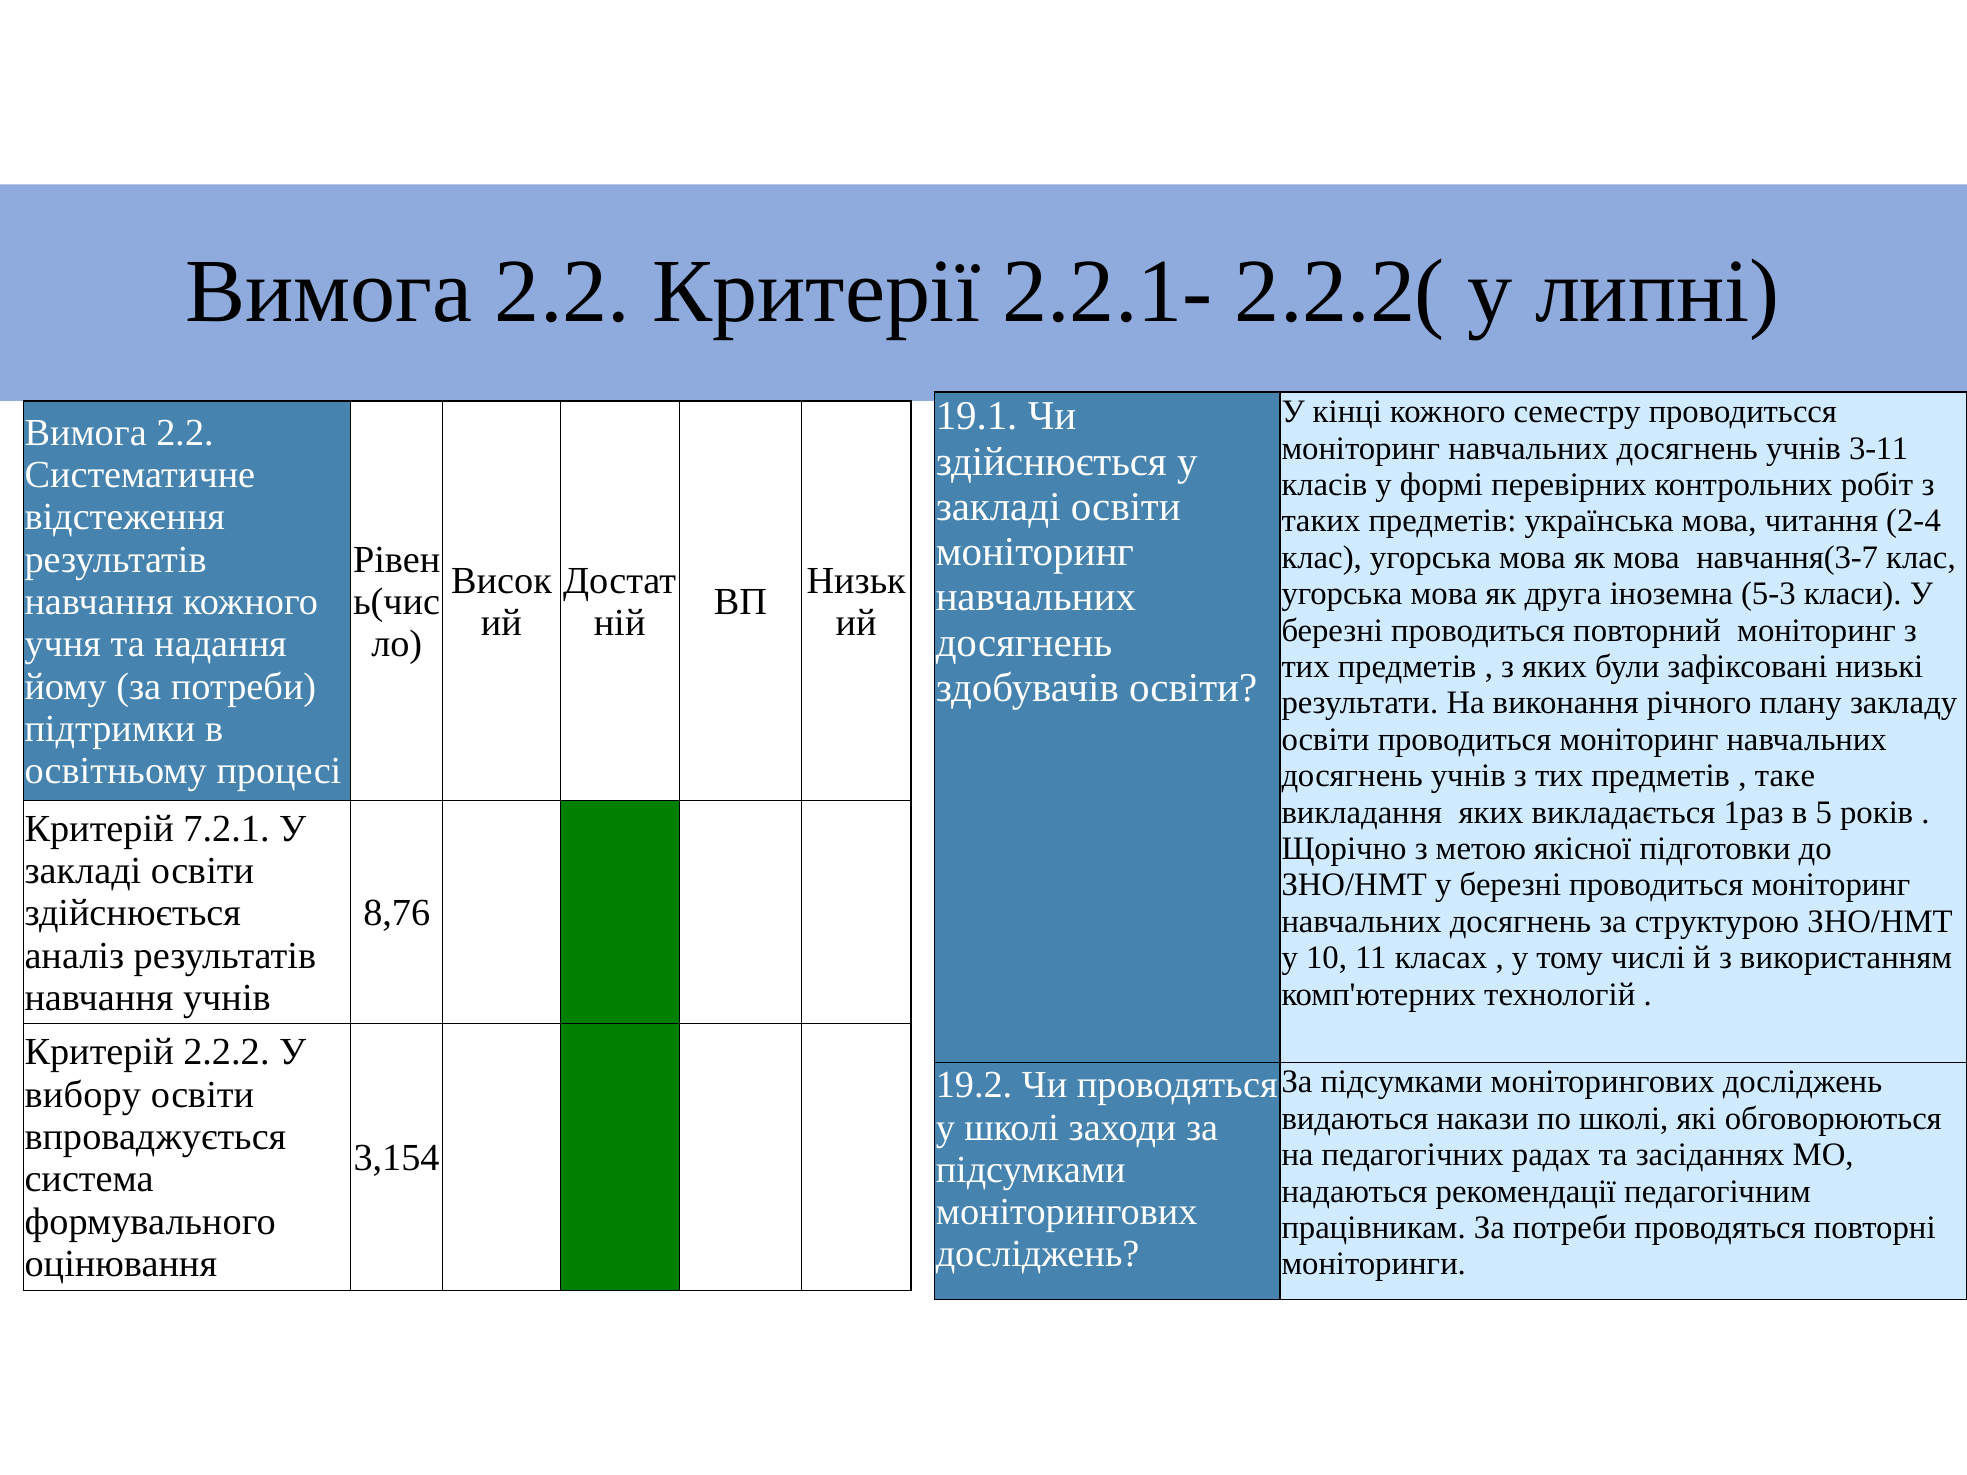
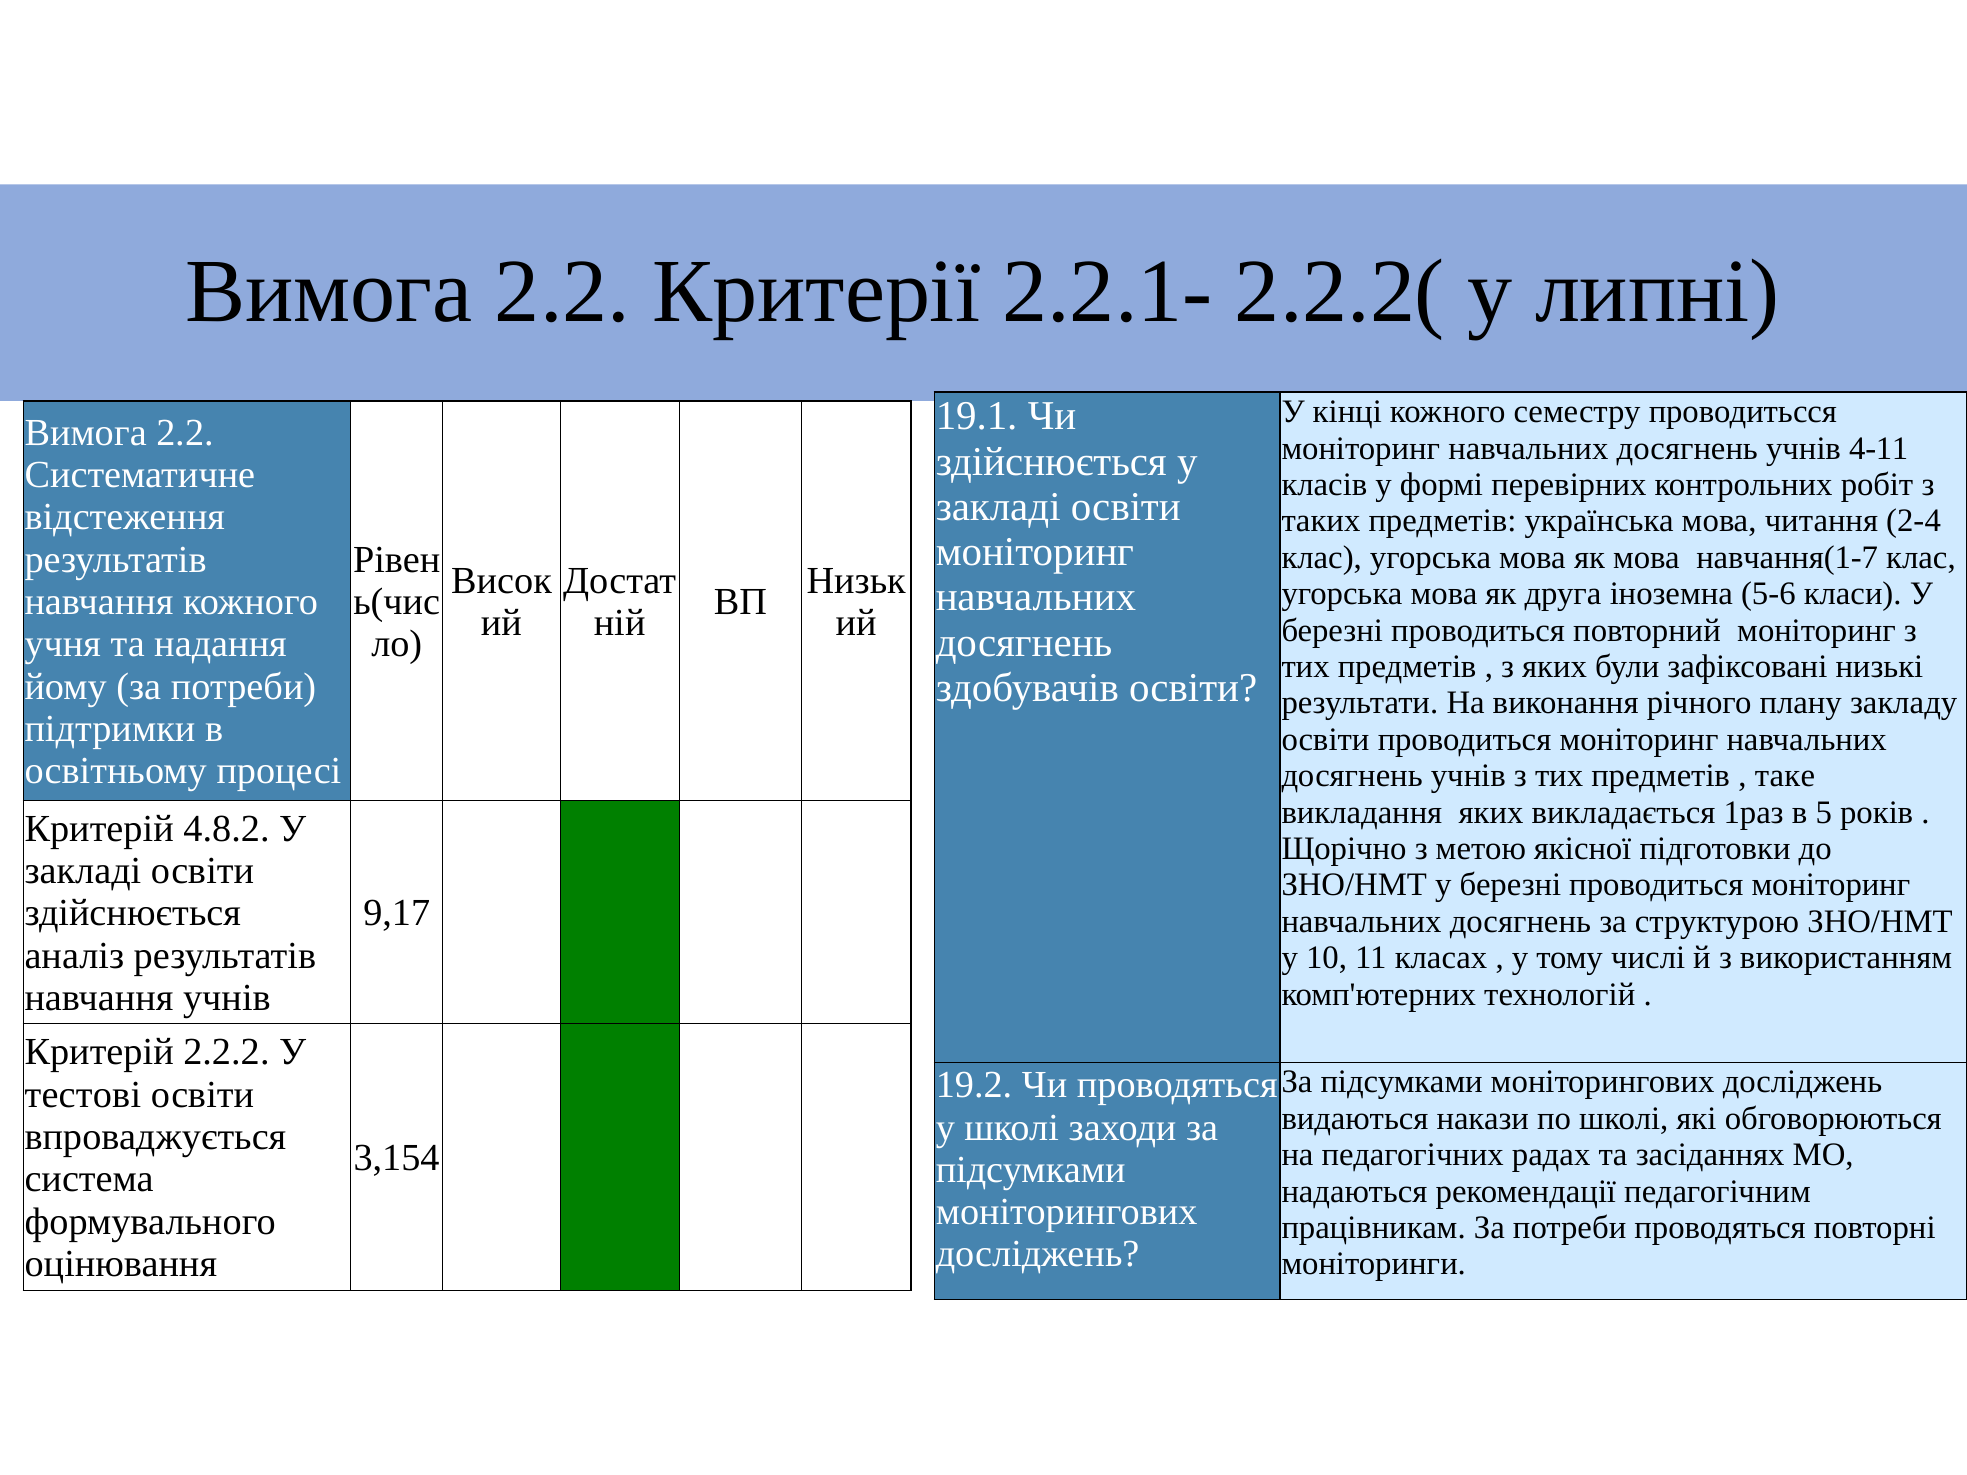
3-11: 3-11 -> 4-11 (1879, 448)
навчання(3-7: навчання(3-7 -> навчання(1-7 (1787, 558)
5-3: 5-3 -> 5-6 (1768, 594)
7.2.1: 7.2.1 -> 4.8.2 (226, 829)
8,76: 8,76 -> 9,17 (397, 913)
вибору: вибору -> тестові (83, 1095)
